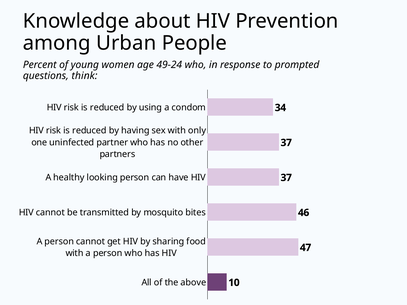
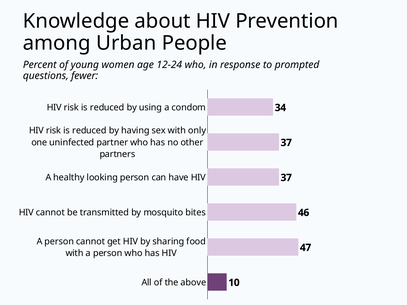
49-24: 49-24 -> 12-24 (169, 65)
think: think -> fewer (85, 76)
